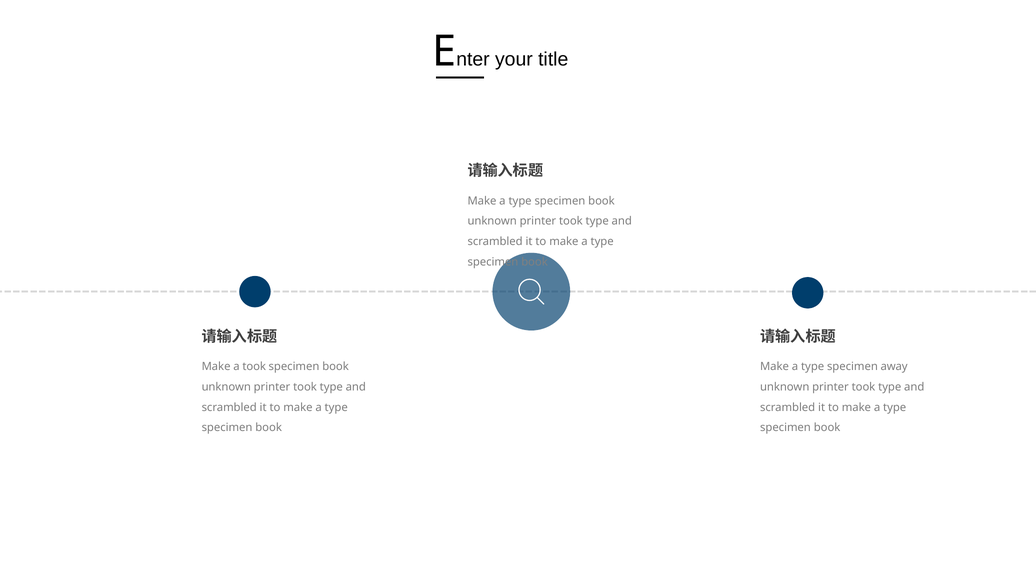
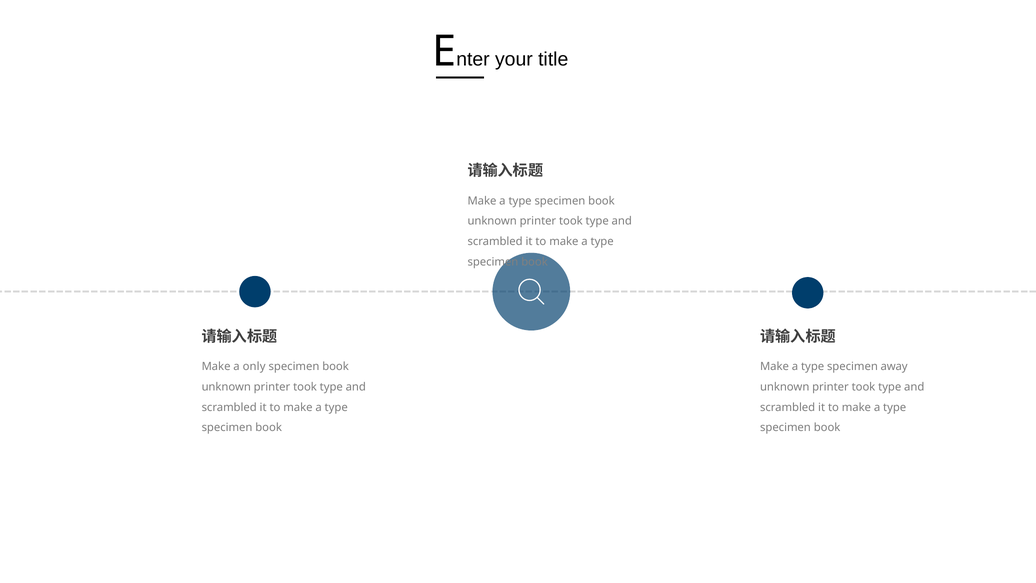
a took: took -> only (254, 366)
